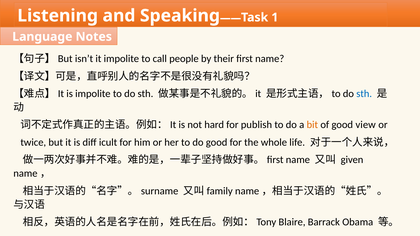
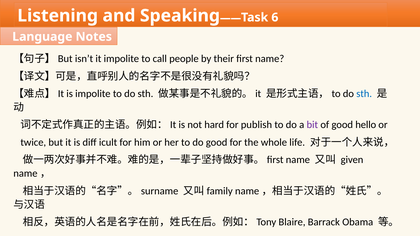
1: 1 -> 6 (275, 17)
bit colour: orange -> purple (312, 125)
view: view -> hello (366, 125)
